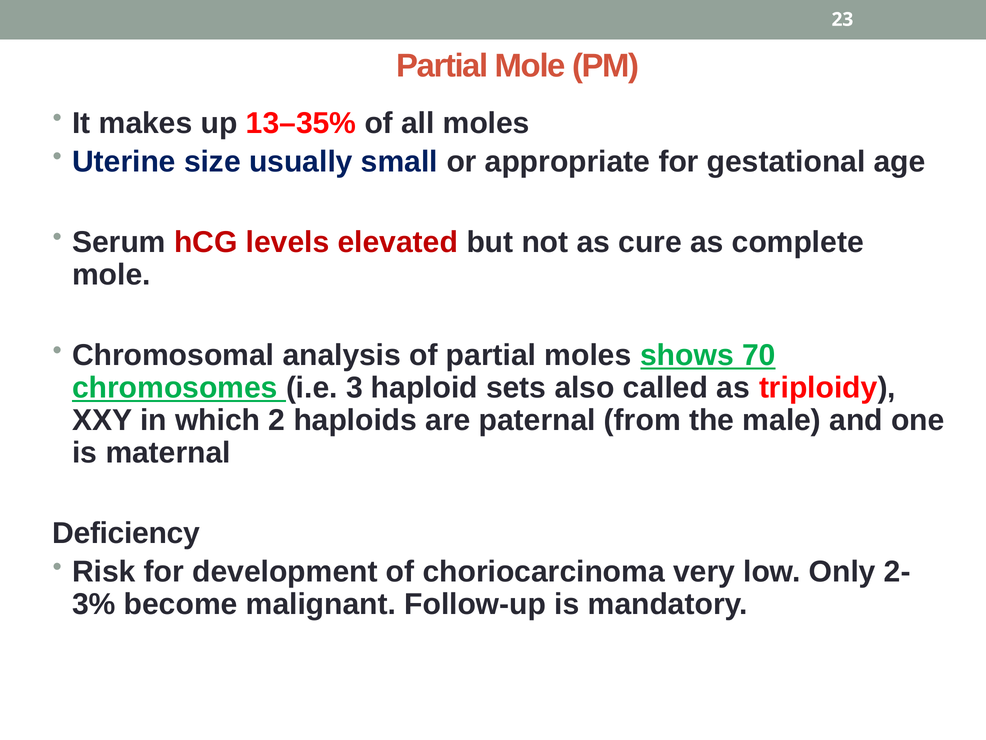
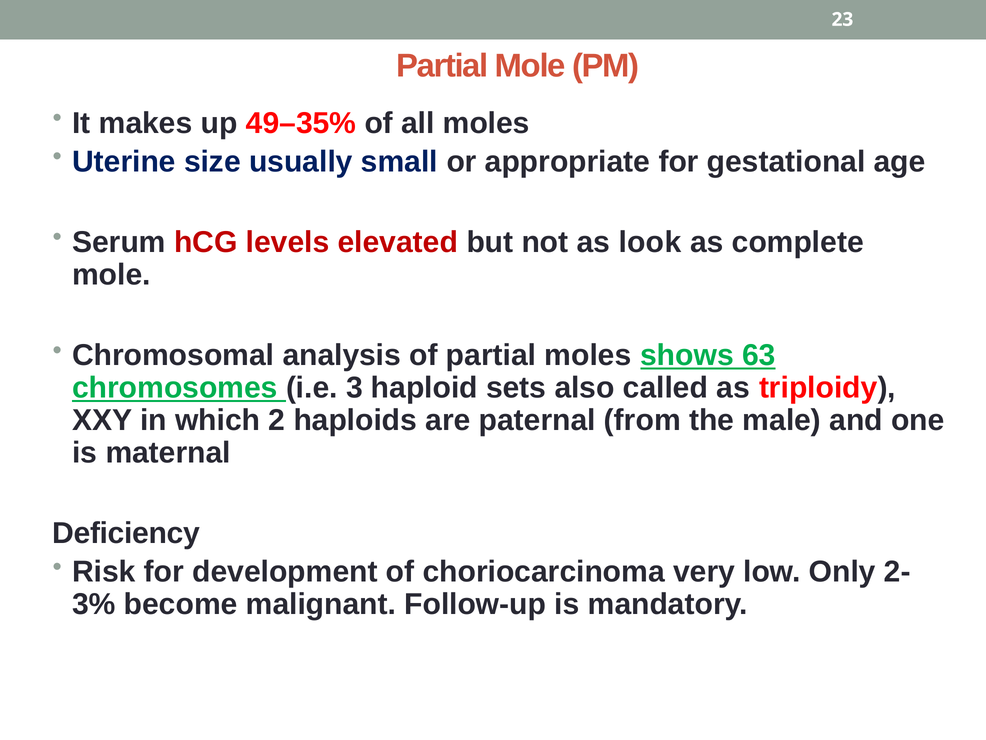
13–35%: 13–35% -> 49–35% (301, 123)
cure: cure -> look (650, 242)
70: 70 -> 63 (759, 355)
